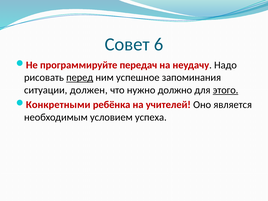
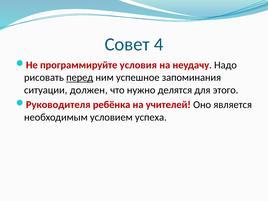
6: 6 -> 4 (159, 44)
передач: передач -> условия (138, 65)
должно: должно -> делятся (175, 90)
этого underline: present -> none (226, 90)
Конкретными: Конкретными -> Руководителя (58, 105)
